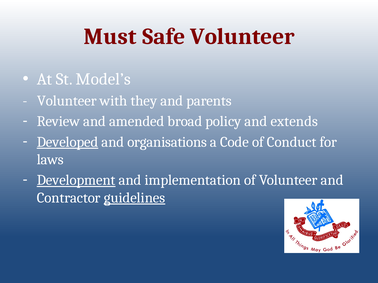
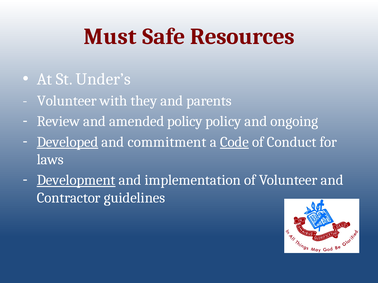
Safe Volunteer: Volunteer -> Resources (242, 37)
Model’s: Model’s -> Under’s (103, 79)
amended broad: broad -> policy (185, 122)
extends: extends -> ongoing (294, 122)
organisations: organisations -> commitment (167, 142)
Code underline: none -> present (234, 142)
guidelines underline: present -> none (135, 198)
